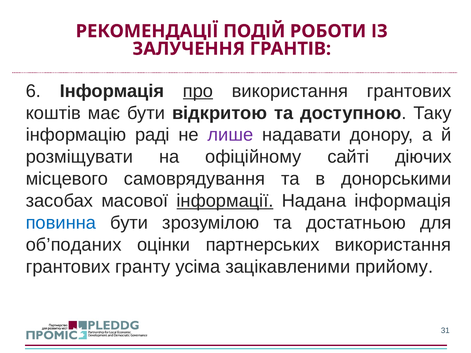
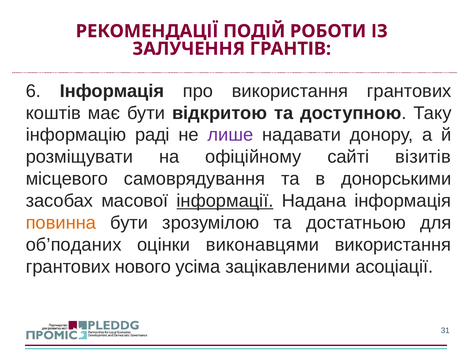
про underline: present -> none (198, 91)
діючих: діючих -> візитів (423, 157)
повинна colour: blue -> orange (61, 223)
партнерських: партнерських -> виконавцями (262, 245)
гранту: гранту -> нового (143, 267)
прийому: прийому -> асоціації (394, 267)
